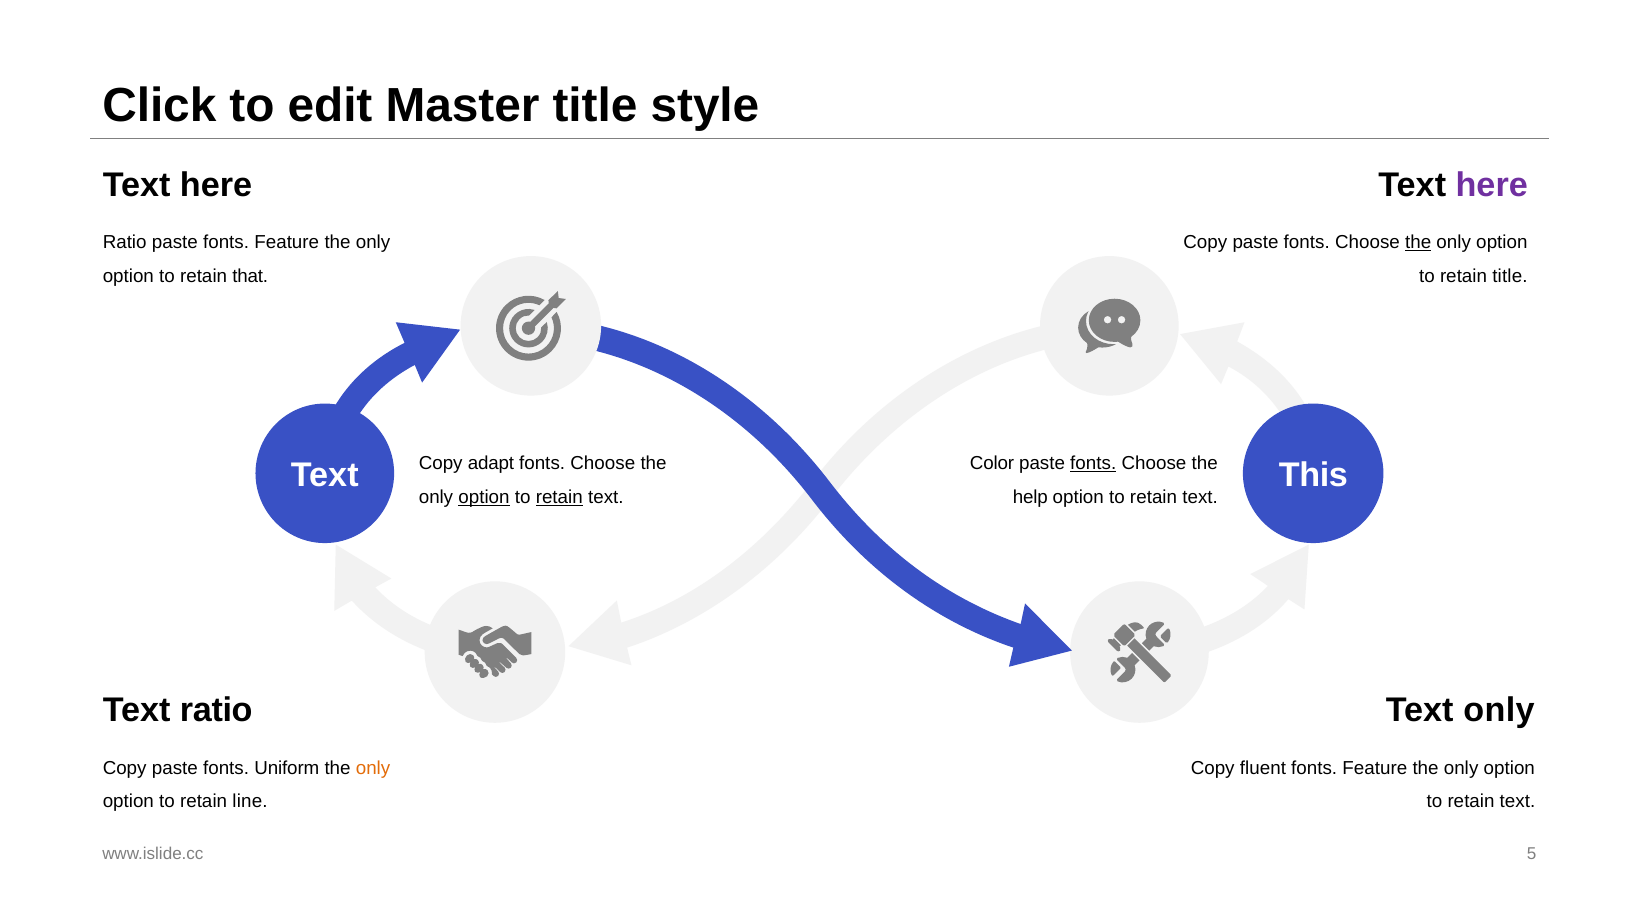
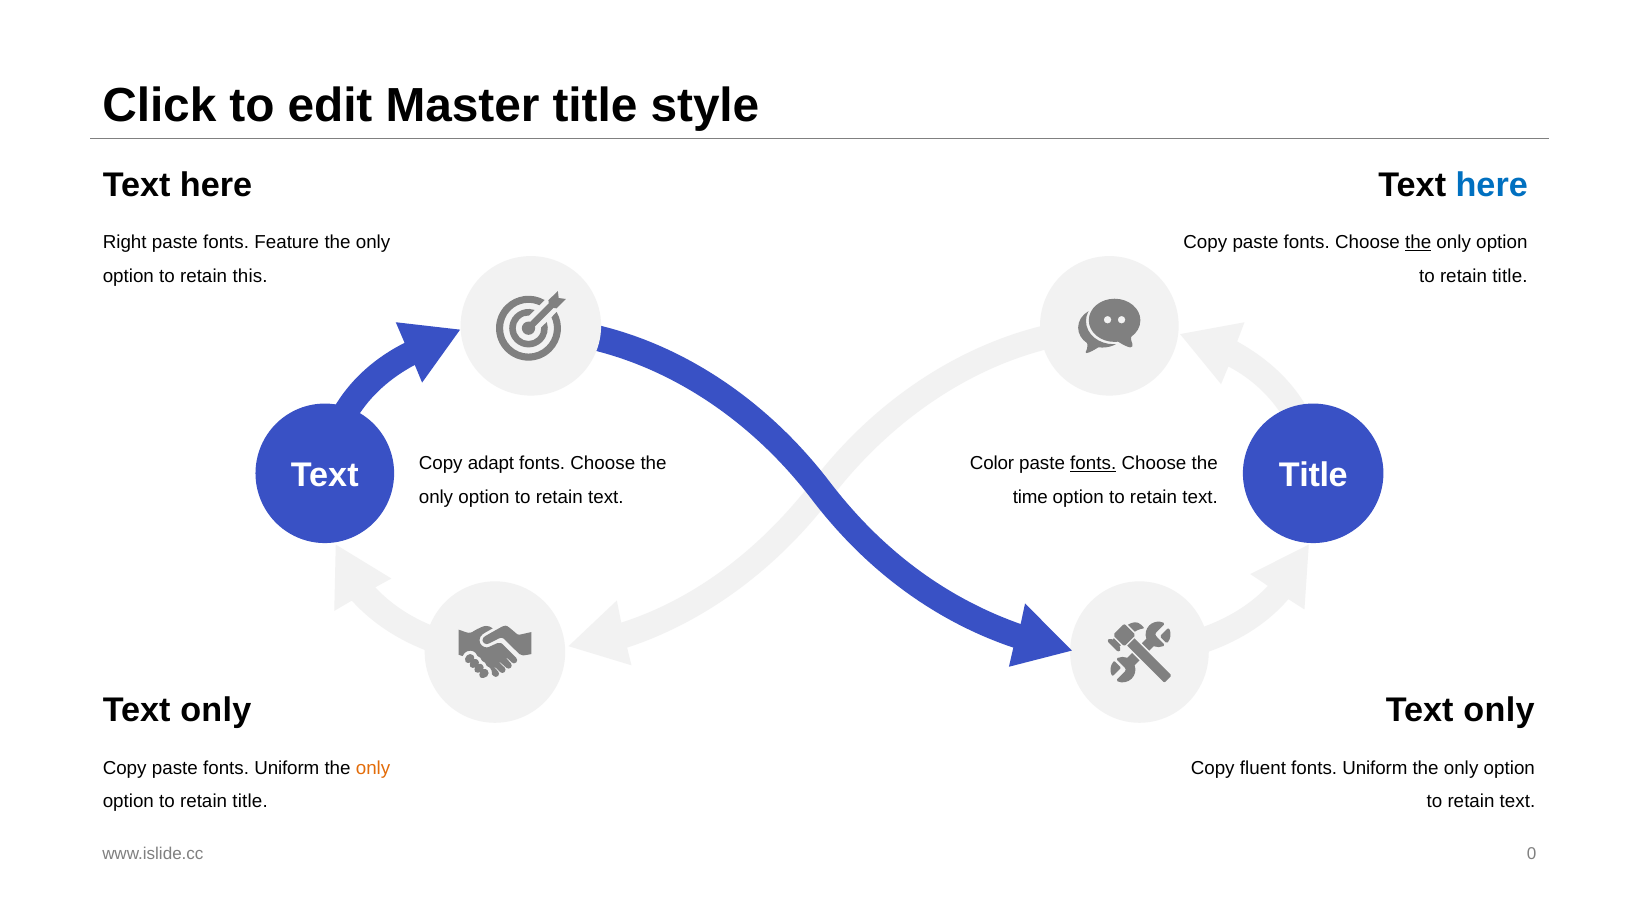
here colour: purple -> blue (1492, 185)
Ratio: Ratio -> Right (125, 242)
that: that -> this (250, 276)
Text This: This -> Title (1313, 476)
option underline: present -> none (484, 497)
retain underline: present -> none (559, 497)
help: help -> time (1030, 497)
ratio: ratio -> only (216, 710)
Feature: Feature -> Uniform (1375, 768)
line: line -> title (250, 802)
5: 5 -> 0 (1532, 854)
